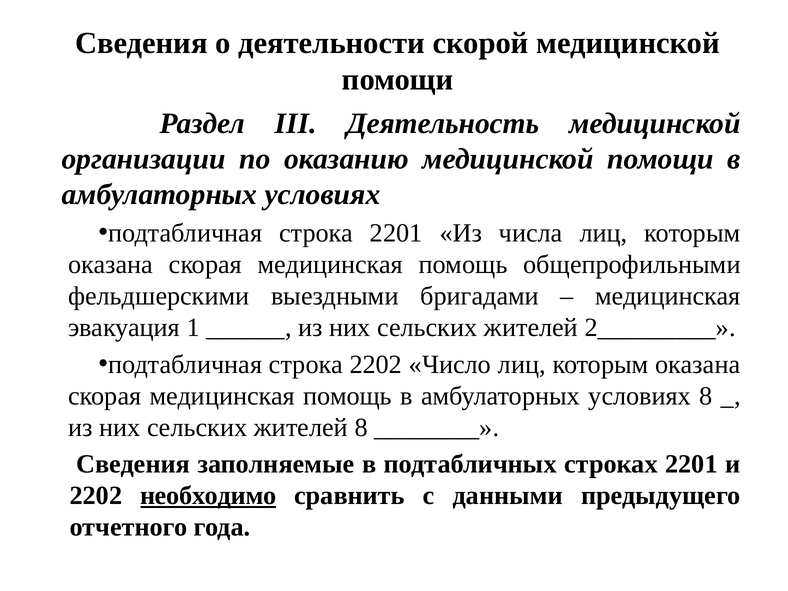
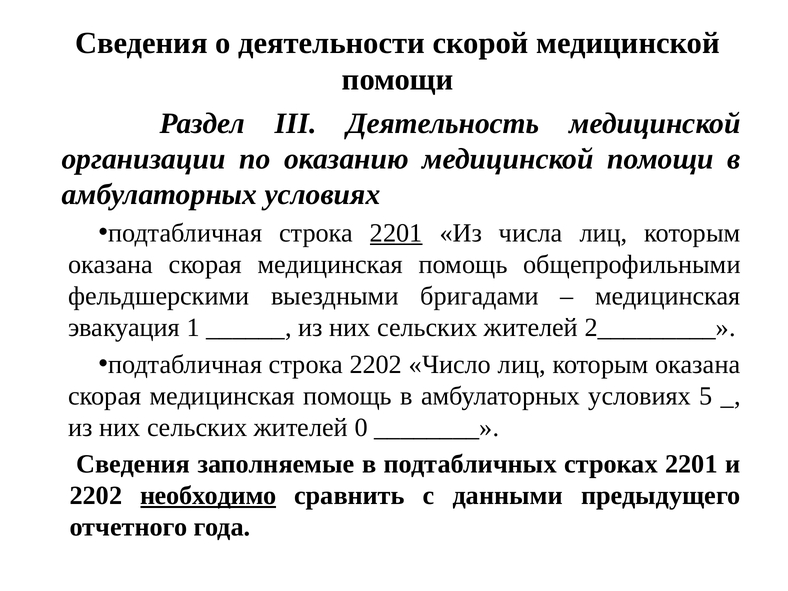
2201 underline: none -> present (396, 233)
условиях 8: 8 -> 5 (706, 396)
жителей 8: 8 -> 0 (361, 427)
